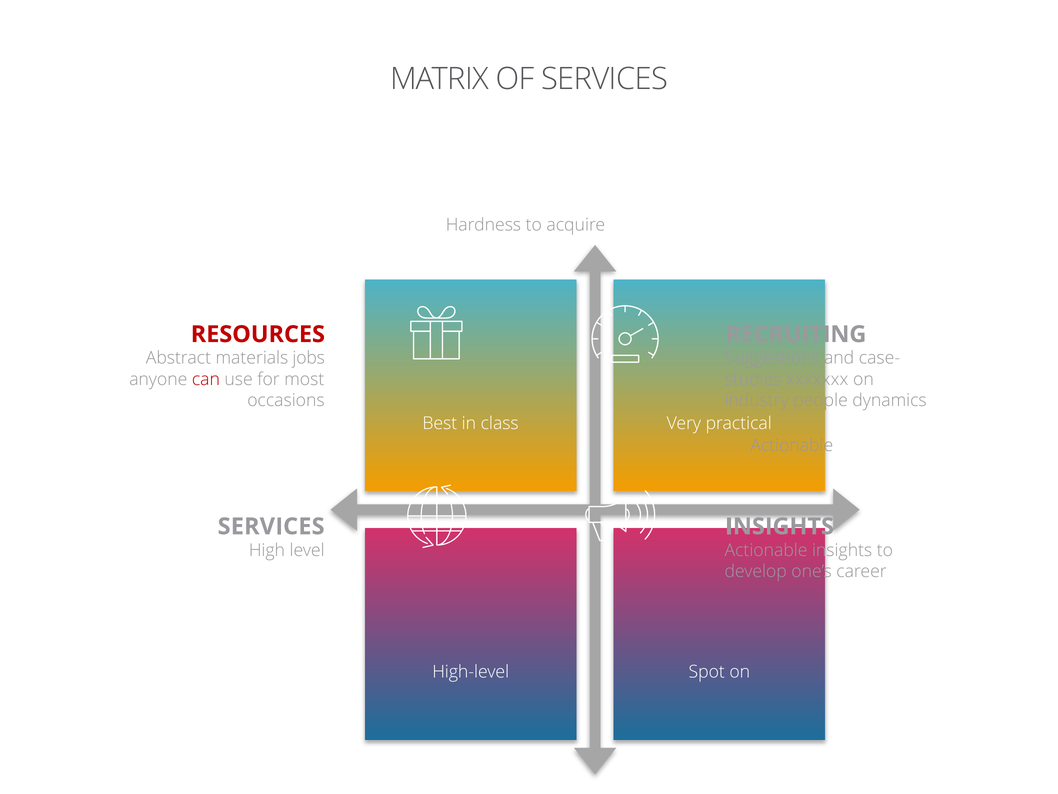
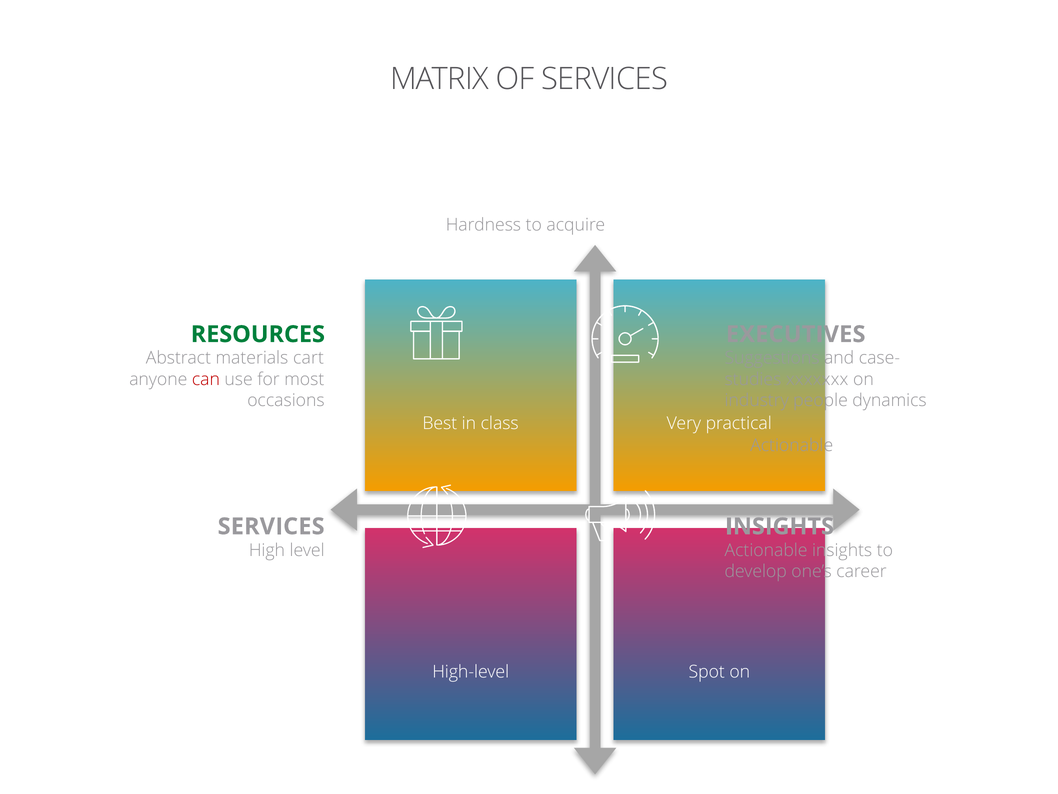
RESOURCES colour: red -> green (258, 334)
RECRUITING: RECRUITING -> EXECUTIVES (796, 334)
jobs: jobs -> cart (308, 358)
